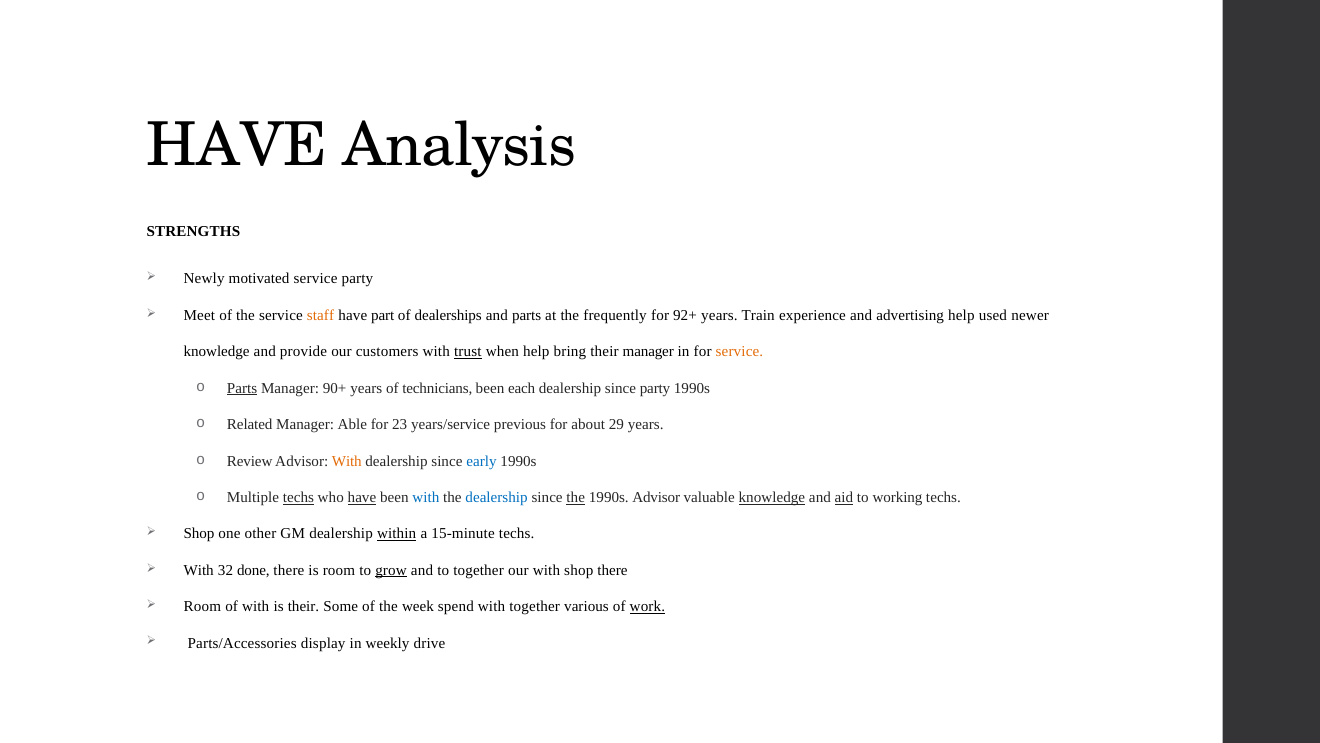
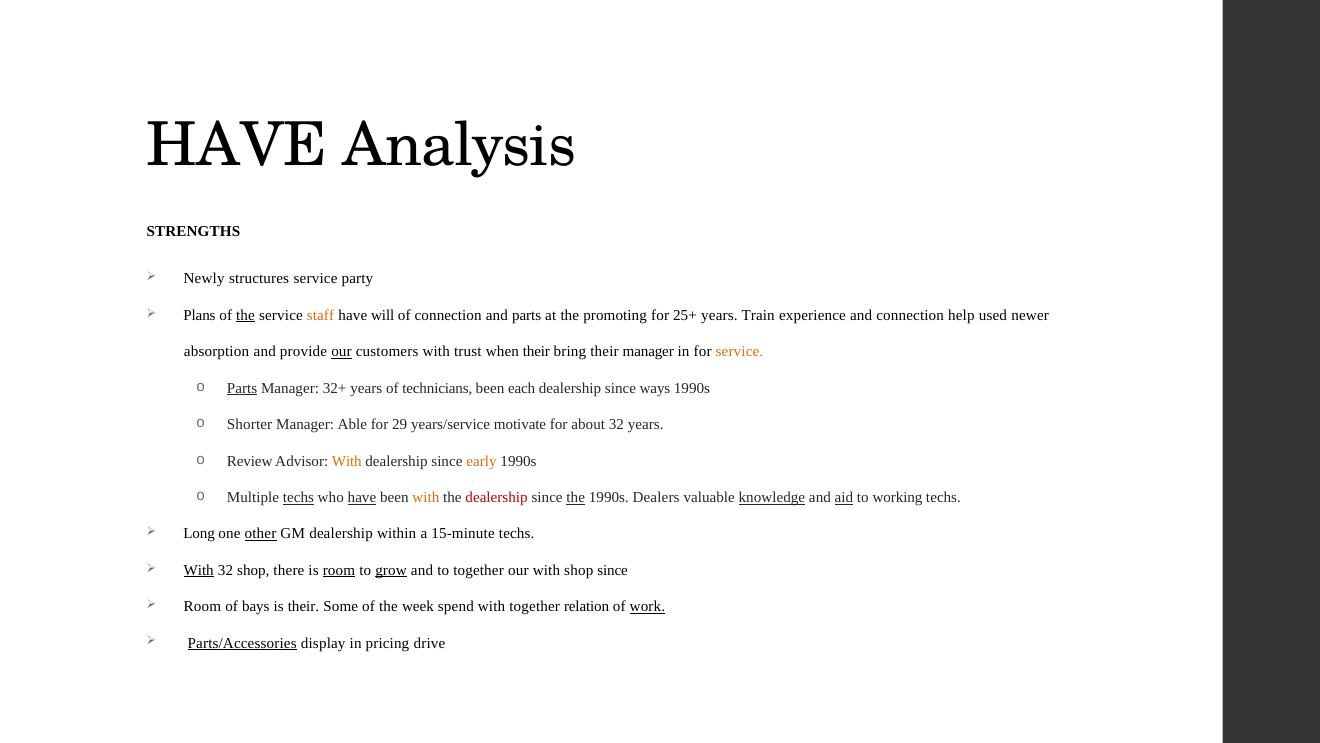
motivated: motivated -> structures (259, 279)
Meet: Meet -> Plans (199, 315)
the underline: none -> present (245, 315)
part: part -> will (383, 315)
of dealerships: dealerships -> connection (448, 315)
frequently: frequently -> promoting (615, 315)
92+: 92+ -> 25+ (685, 315)
and advertising: advertising -> connection (910, 315)
knowledge: knowledge -> absorption (217, 352)
our underline: none -> present (341, 352)
trust underline: present -> none (468, 352)
when help: help -> their (536, 352)
90+: 90+ -> 32+ (335, 388)
since party: party -> ways (655, 388)
Related: Related -> Shorter (250, 424)
23: 23 -> 29 (400, 424)
previous: previous -> motivate (520, 424)
about 29: 29 -> 32 (616, 424)
early colour: blue -> orange (481, 461)
with colour: blue -> orange (426, 497)
dealership colour: blue -> red (497, 497)
1990s Advisor: Advisor -> Dealers (656, 497)
Shop: Shop -> Long (199, 534)
other underline: none -> present (260, 534)
within underline: present -> none (397, 534)
With underline: none -> present (199, 570)
32 done: done -> shop (253, 570)
room underline: none -> present (339, 570)
shop there: there -> since (613, 570)
of with: with -> bays (256, 606)
various: various -> relation (587, 606)
Parts/Accessories underline: none -> present (242, 643)
weekly: weekly -> pricing (388, 643)
